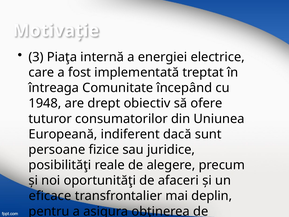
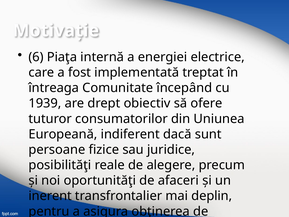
3: 3 -> 6 (36, 57)
1948: 1948 -> 1939 (45, 103)
eficace: eficace -> inerent (50, 196)
